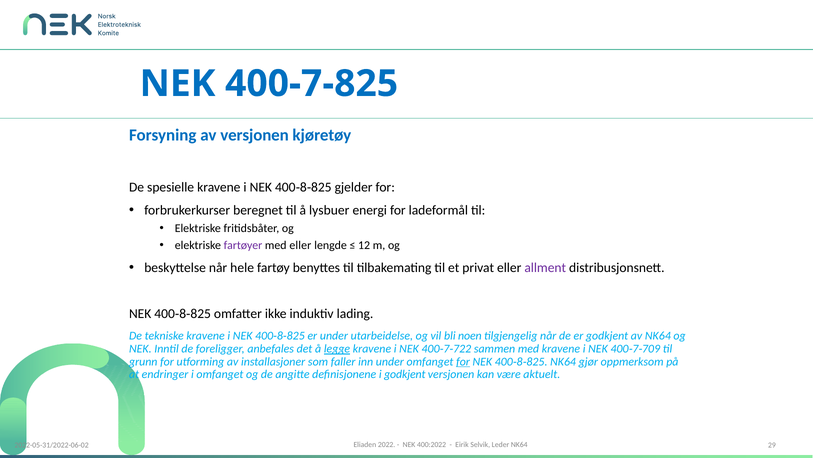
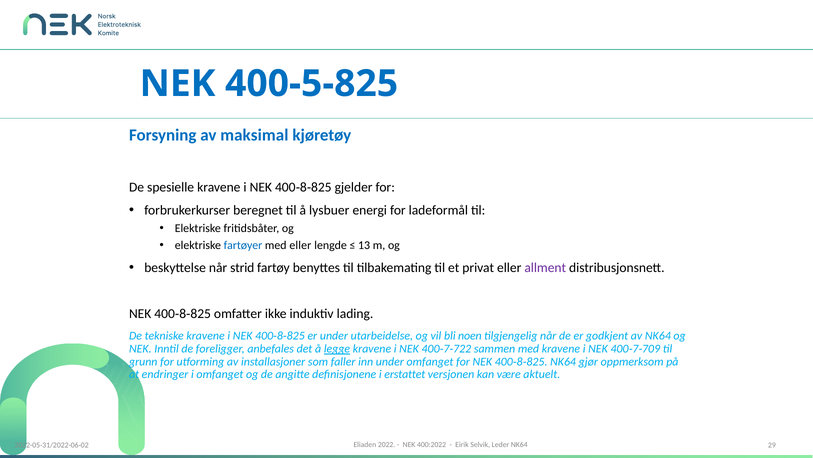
400-7-825: 400-7-825 -> 400-5-825 (312, 84)
av versjonen: versjonen -> maksimal (254, 135)
fartøyer colour: purple -> blue (243, 245)
12: 12 -> 13 (364, 245)
hele: hele -> strid (242, 267)
for underline: present -> none (463, 361)
i godkjent: godkjent -> erstattet (405, 374)
